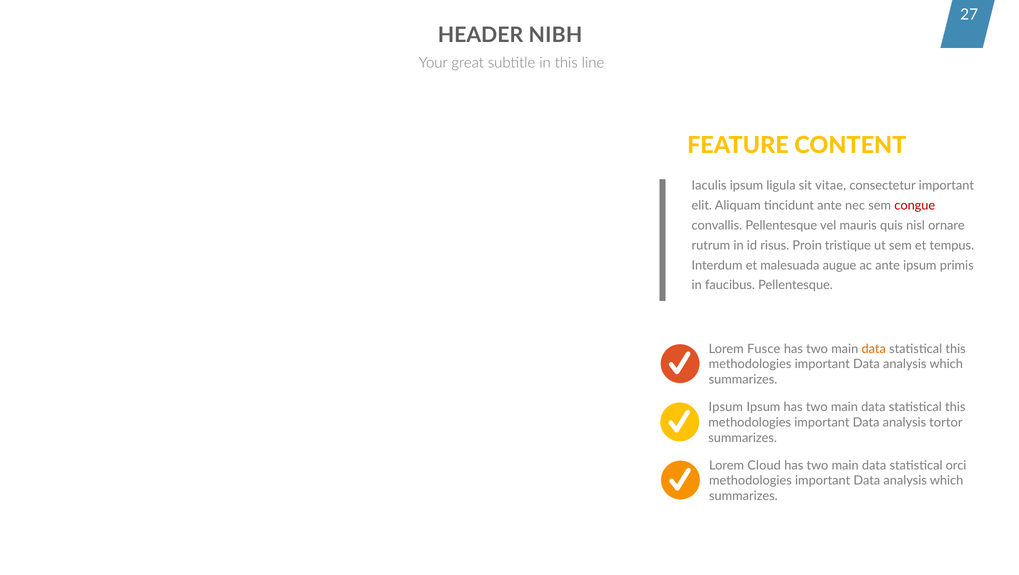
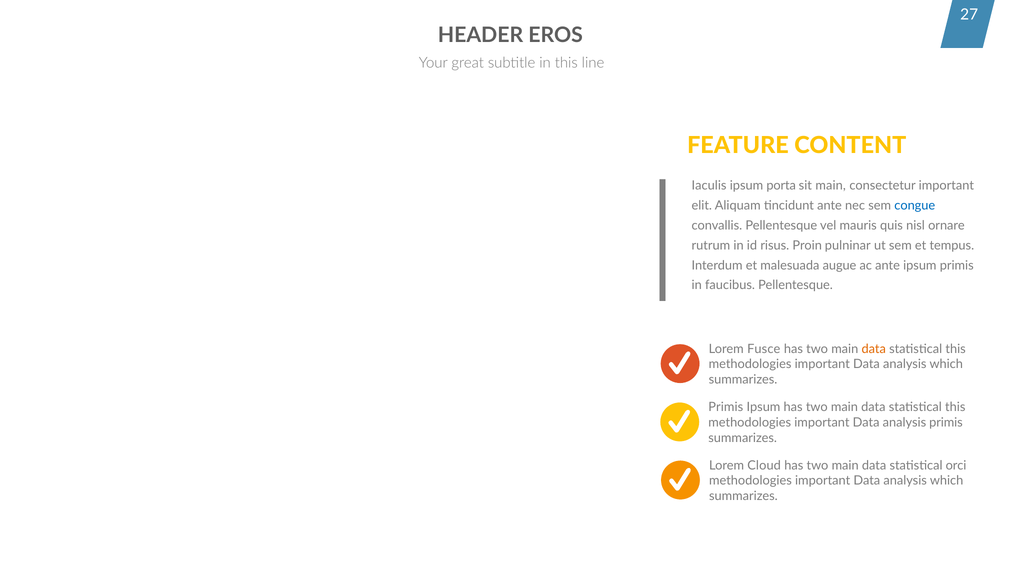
NIBH: NIBH -> EROS (556, 35)
ligula: ligula -> porta (781, 186)
sit vitae: vitae -> main (831, 186)
congue colour: red -> blue (915, 205)
tristique: tristique -> pulninar (848, 245)
Ipsum: Ipsum -> Primis (726, 407)
analysis tortor: tortor -> primis (946, 422)
